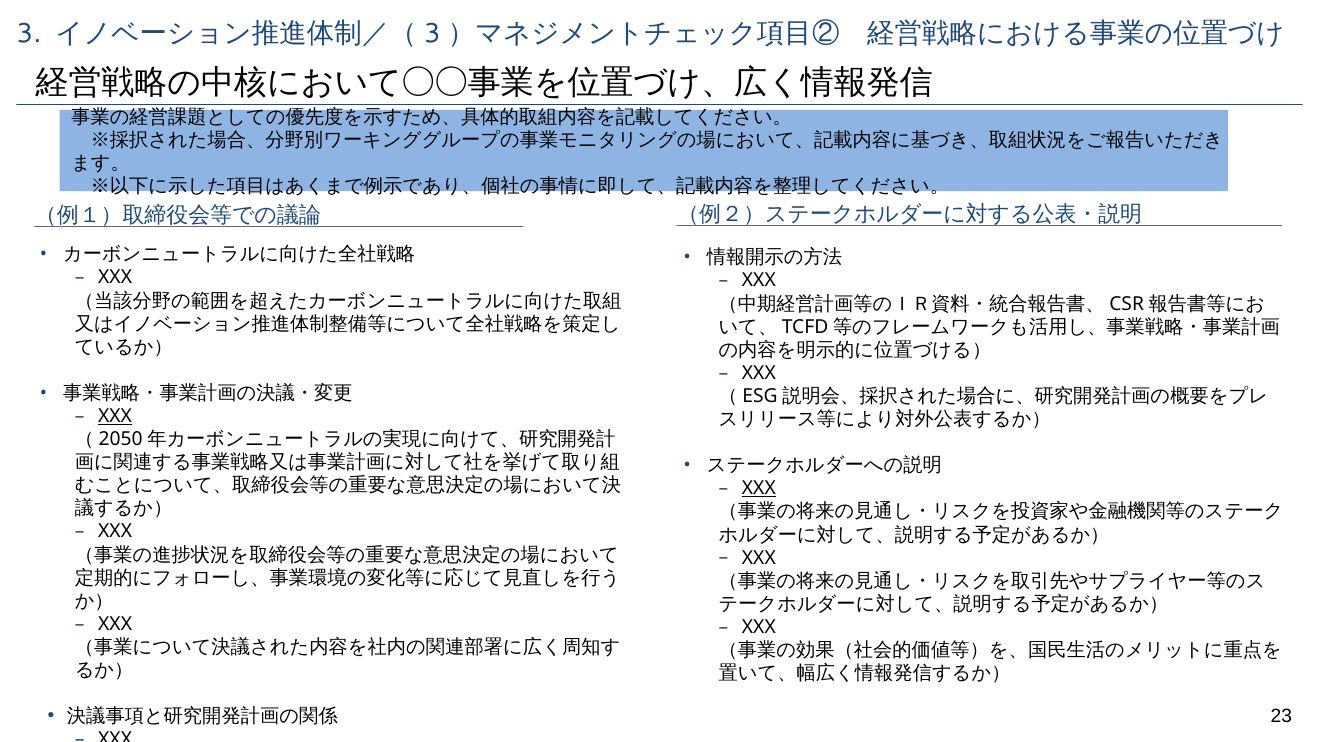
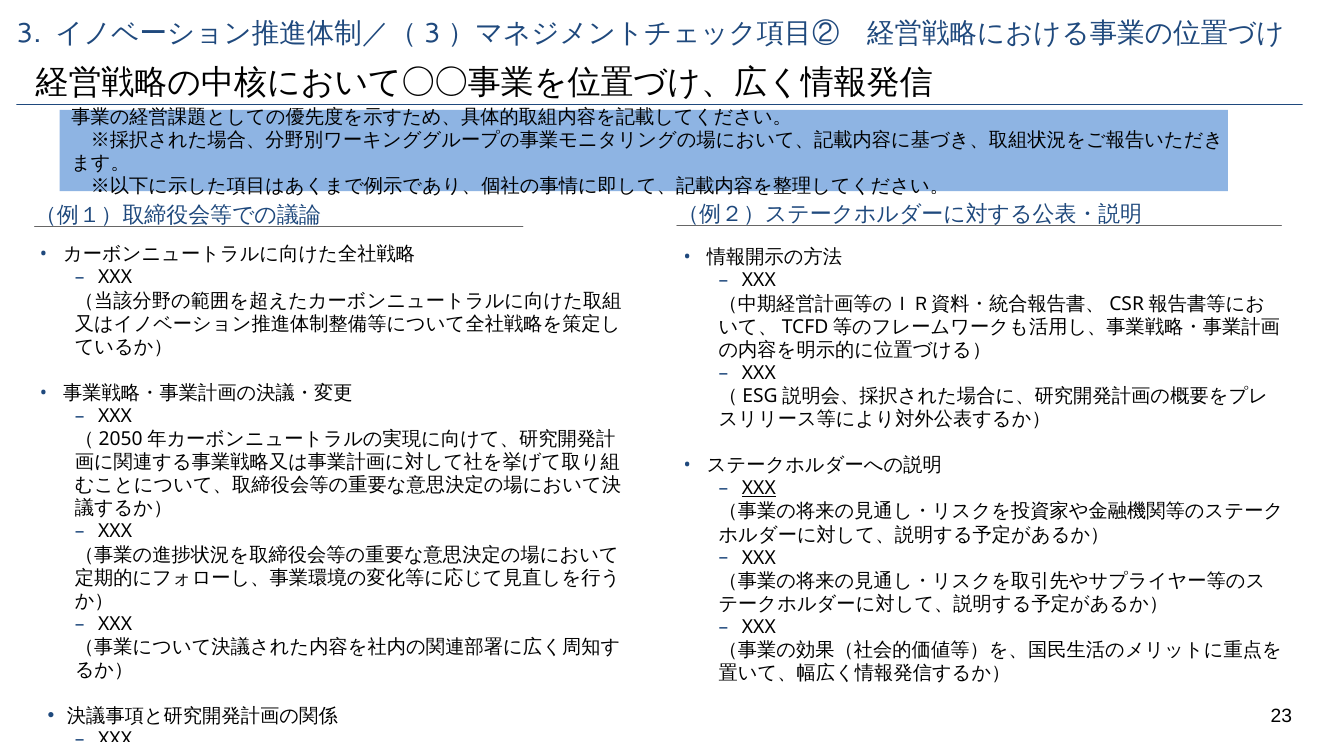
XXX underline: present -> none (115, 416)
